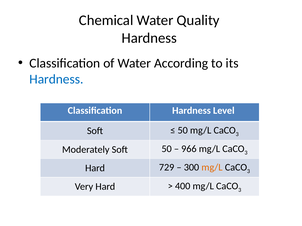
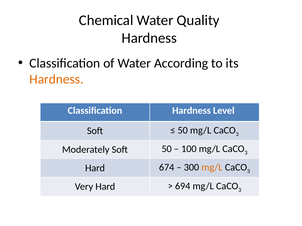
Hardness colour: blue -> orange (56, 79)
966: 966 -> 100 (189, 149)
729: 729 -> 674 (167, 168)
400: 400 -> 694 (183, 186)
